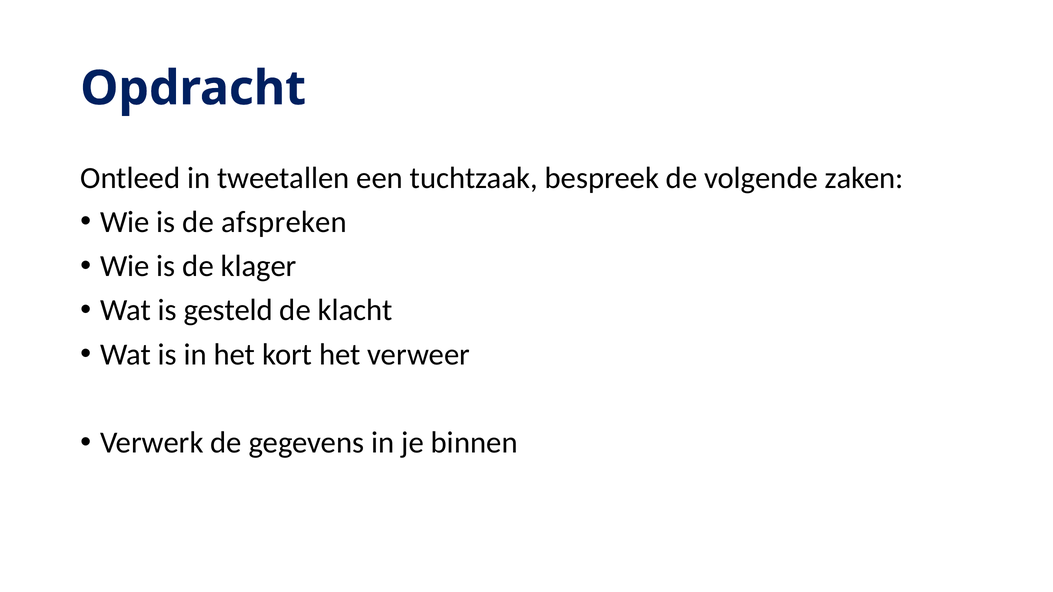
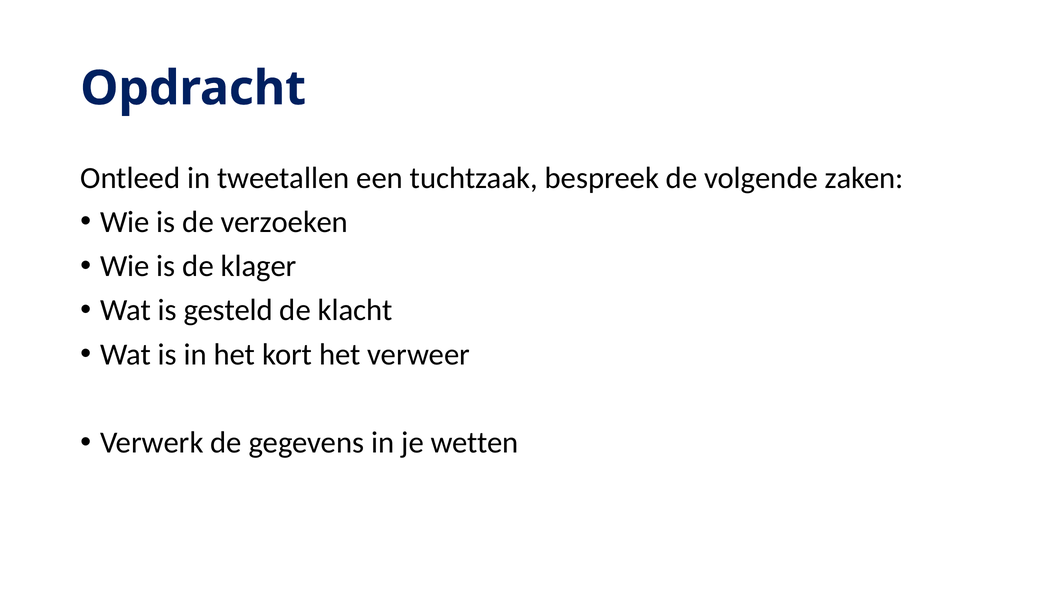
afspreken: afspreken -> verzoeken (284, 222)
binnen: binnen -> wetten (474, 443)
